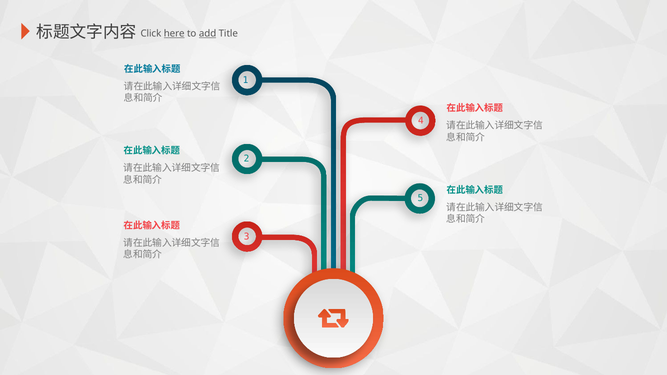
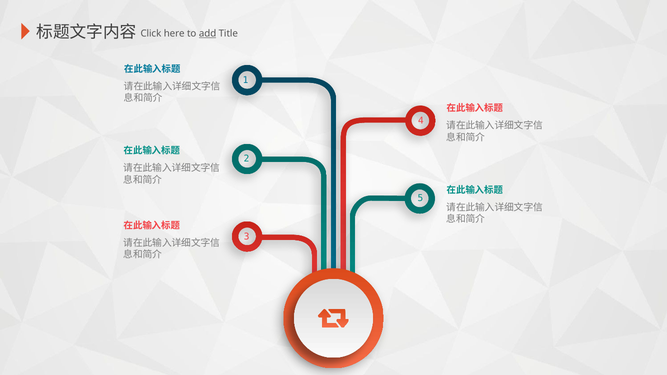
here underline: present -> none (174, 34)
